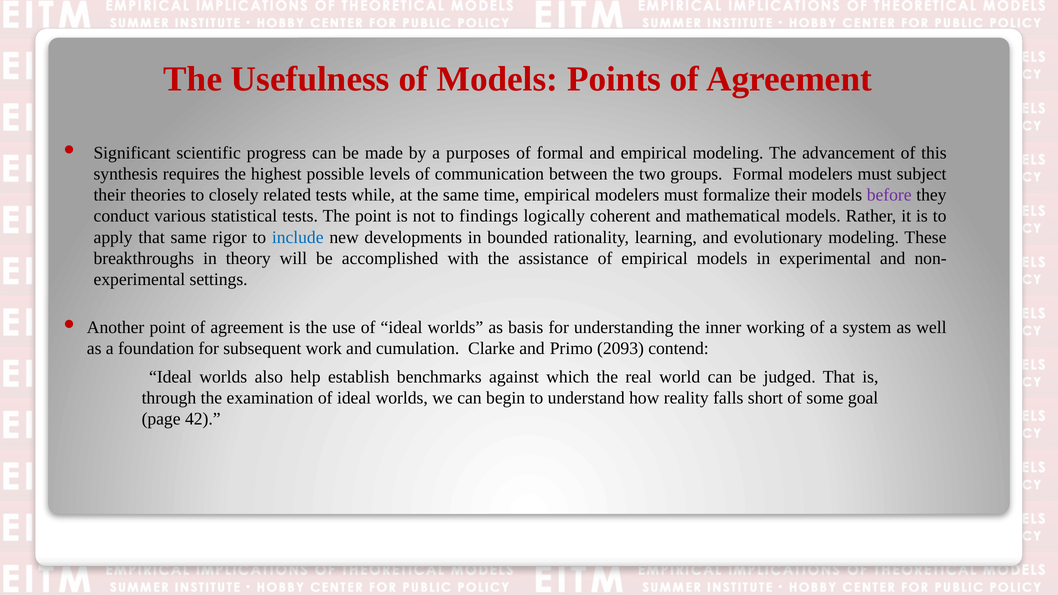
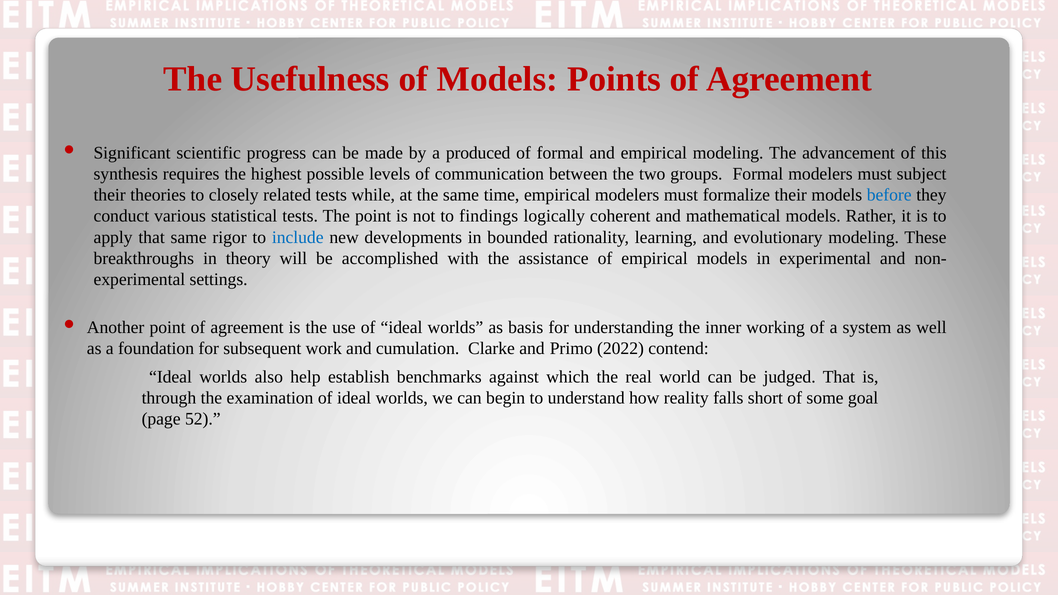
purposes: purposes -> produced (478, 153)
before colour: purple -> blue (889, 195)
2093: 2093 -> 2022 (621, 348)
42: 42 -> 52 (203, 419)
